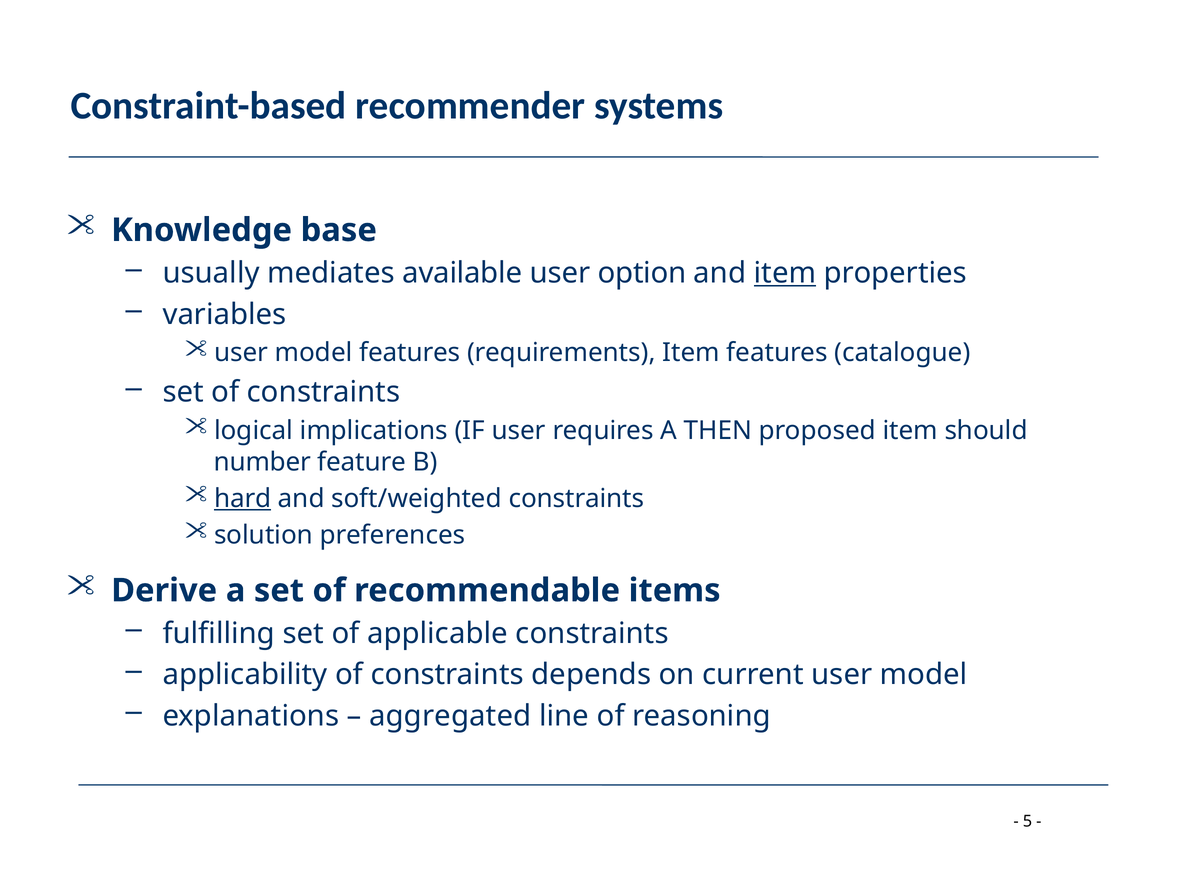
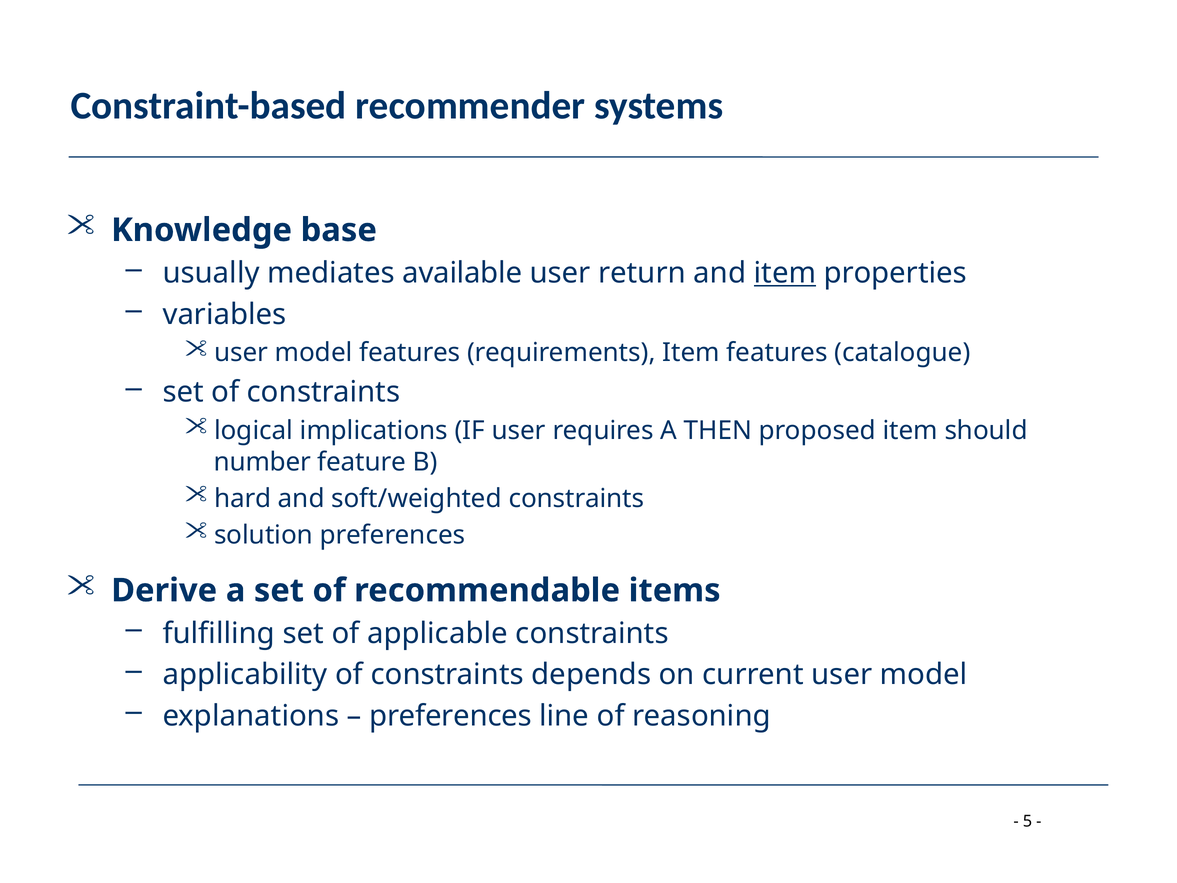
option: option -> return (642, 273)
hard underline: present -> none (243, 498)
aggregated: aggregated -> preferences (451, 716)
